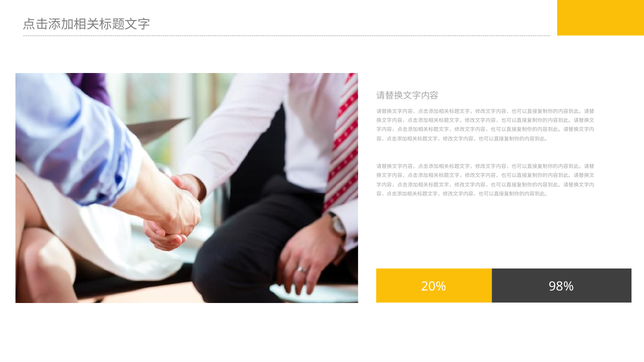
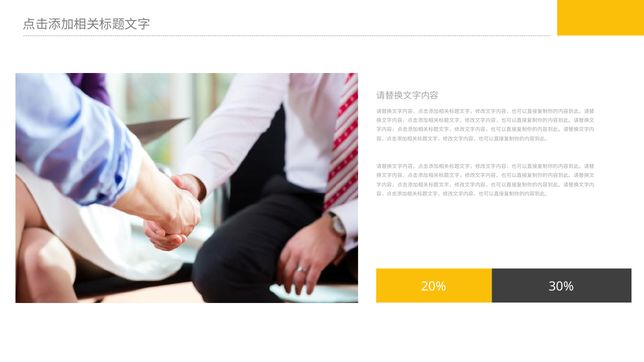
98%: 98% -> 30% (561, 287)
